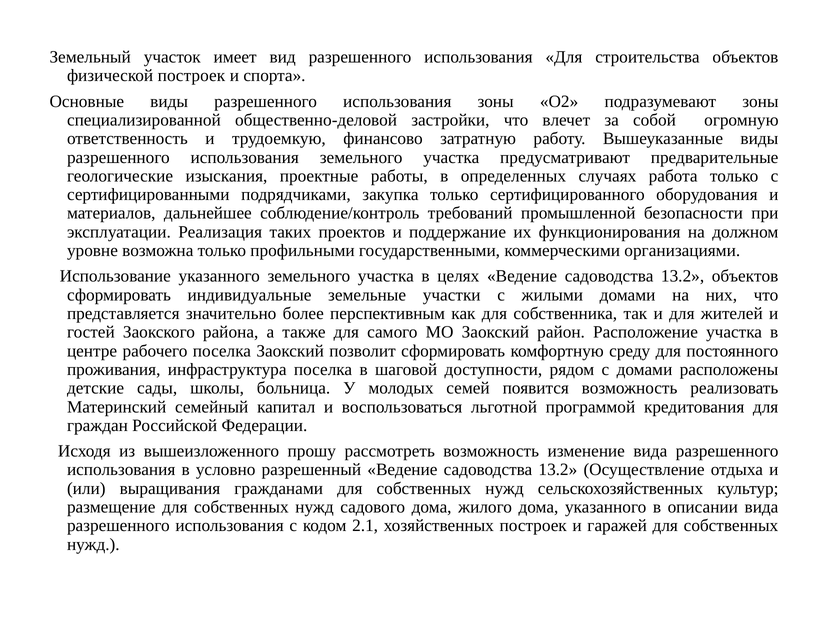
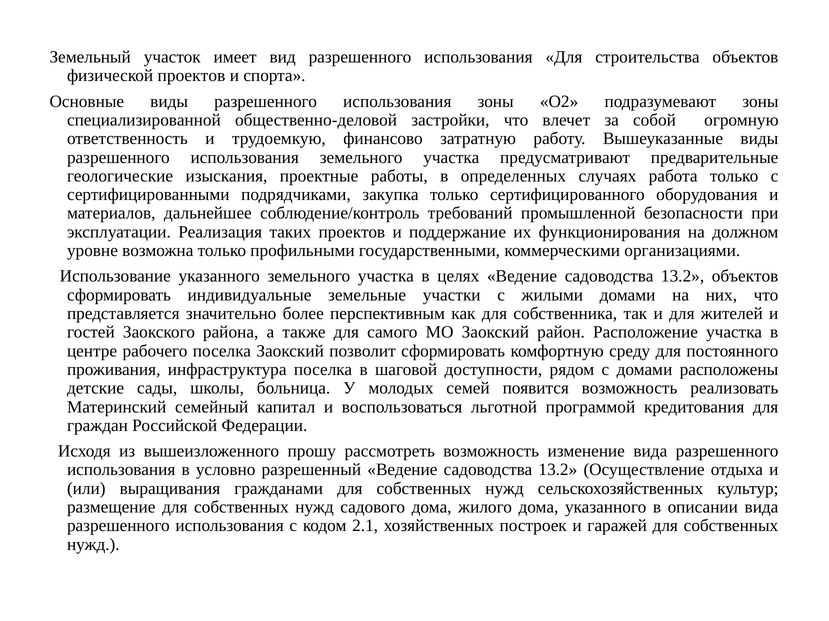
физической построек: построек -> проектов (191, 76)
